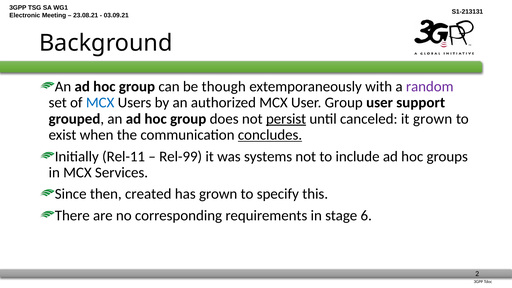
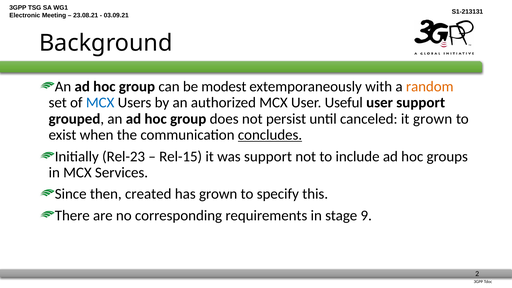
though: though -> modest (224, 87)
random colour: purple -> orange (430, 87)
User Group: Group -> Useful (344, 103)
persist underline: present -> none (286, 119)
Rel-11: Rel-11 -> Rel-23 (124, 156)
Rel-99: Rel-99 -> Rel-15 (181, 156)
was systems: systems -> support (268, 156)
6: 6 -> 9 (366, 215)
